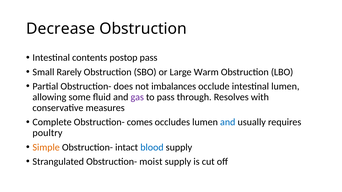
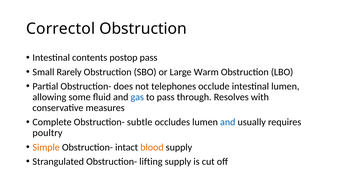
Decrease: Decrease -> Correctol (61, 29)
imbalances: imbalances -> telephones (174, 87)
gas colour: purple -> blue (137, 97)
comes: comes -> subtle (140, 122)
blood colour: blue -> orange (152, 148)
moist: moist -> lifting (151, 162)
